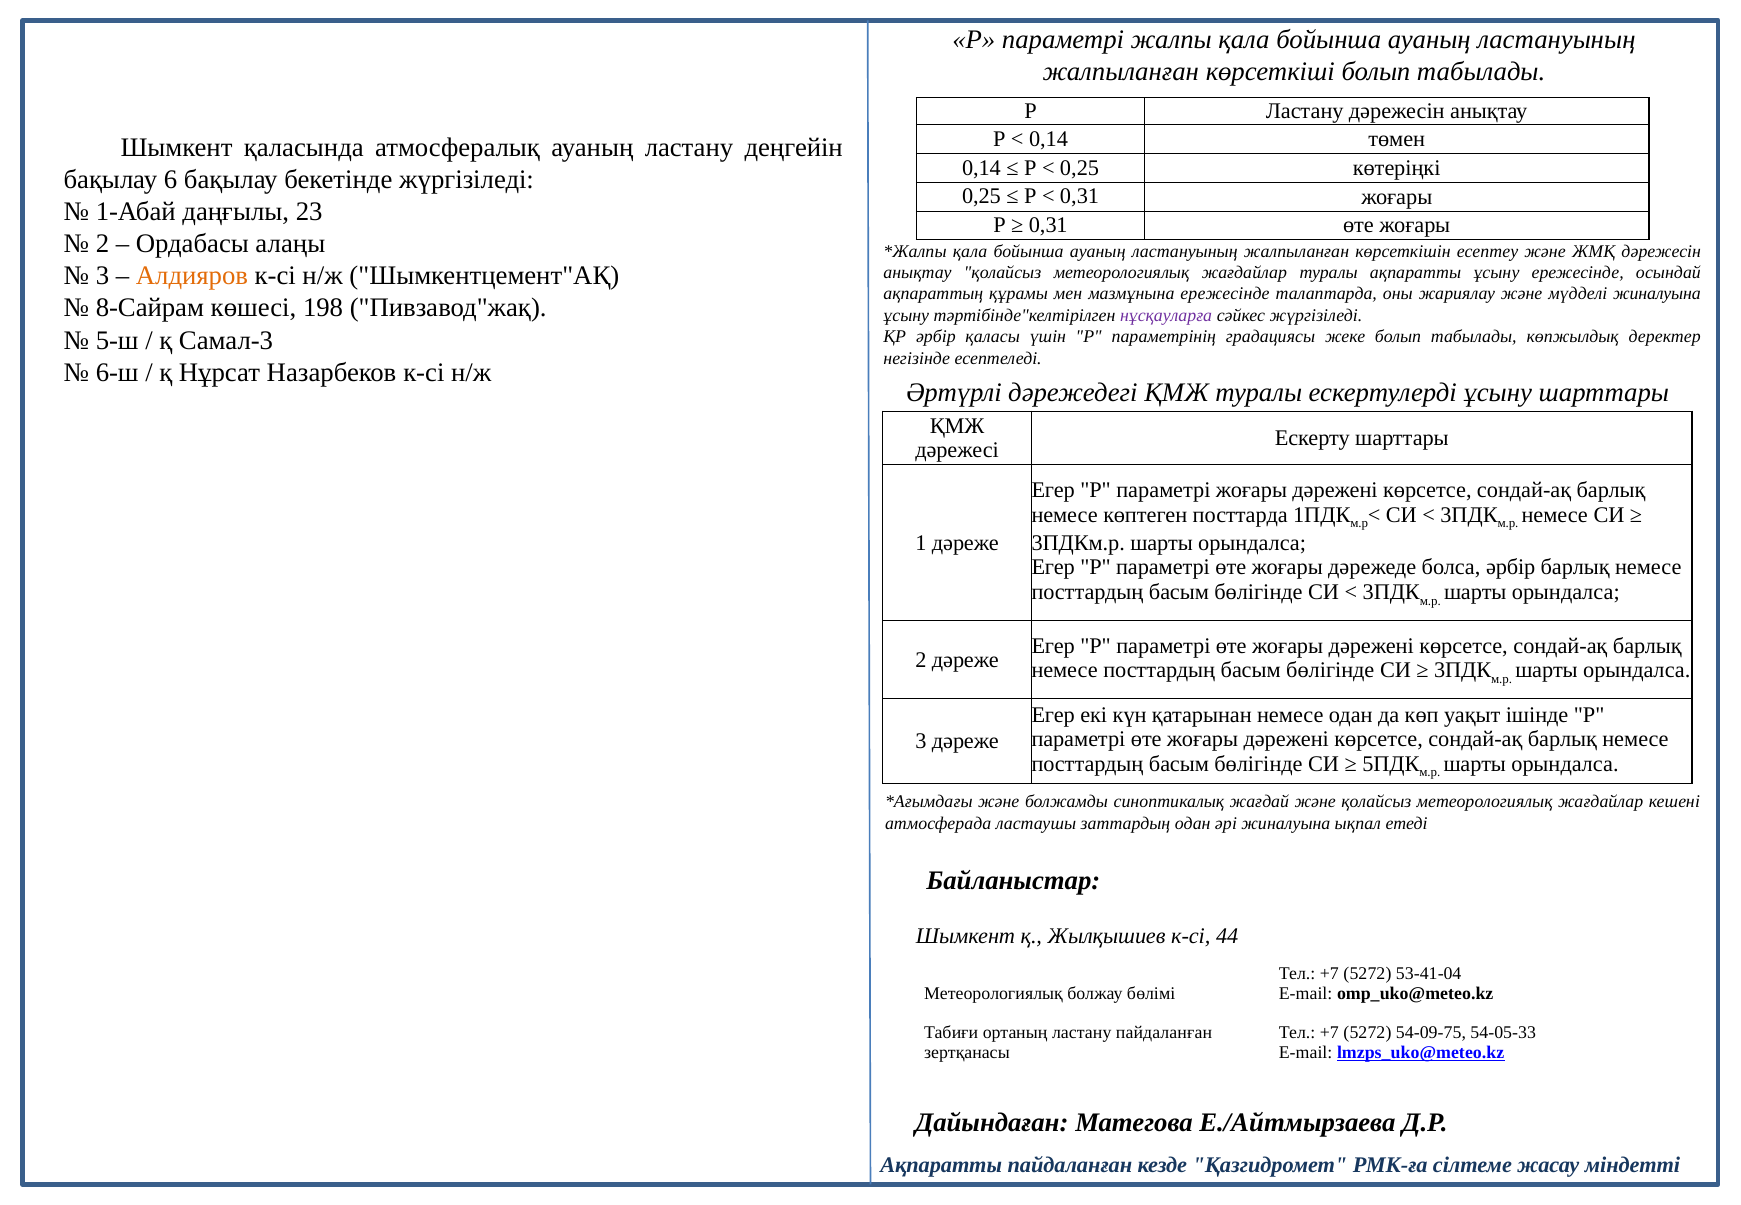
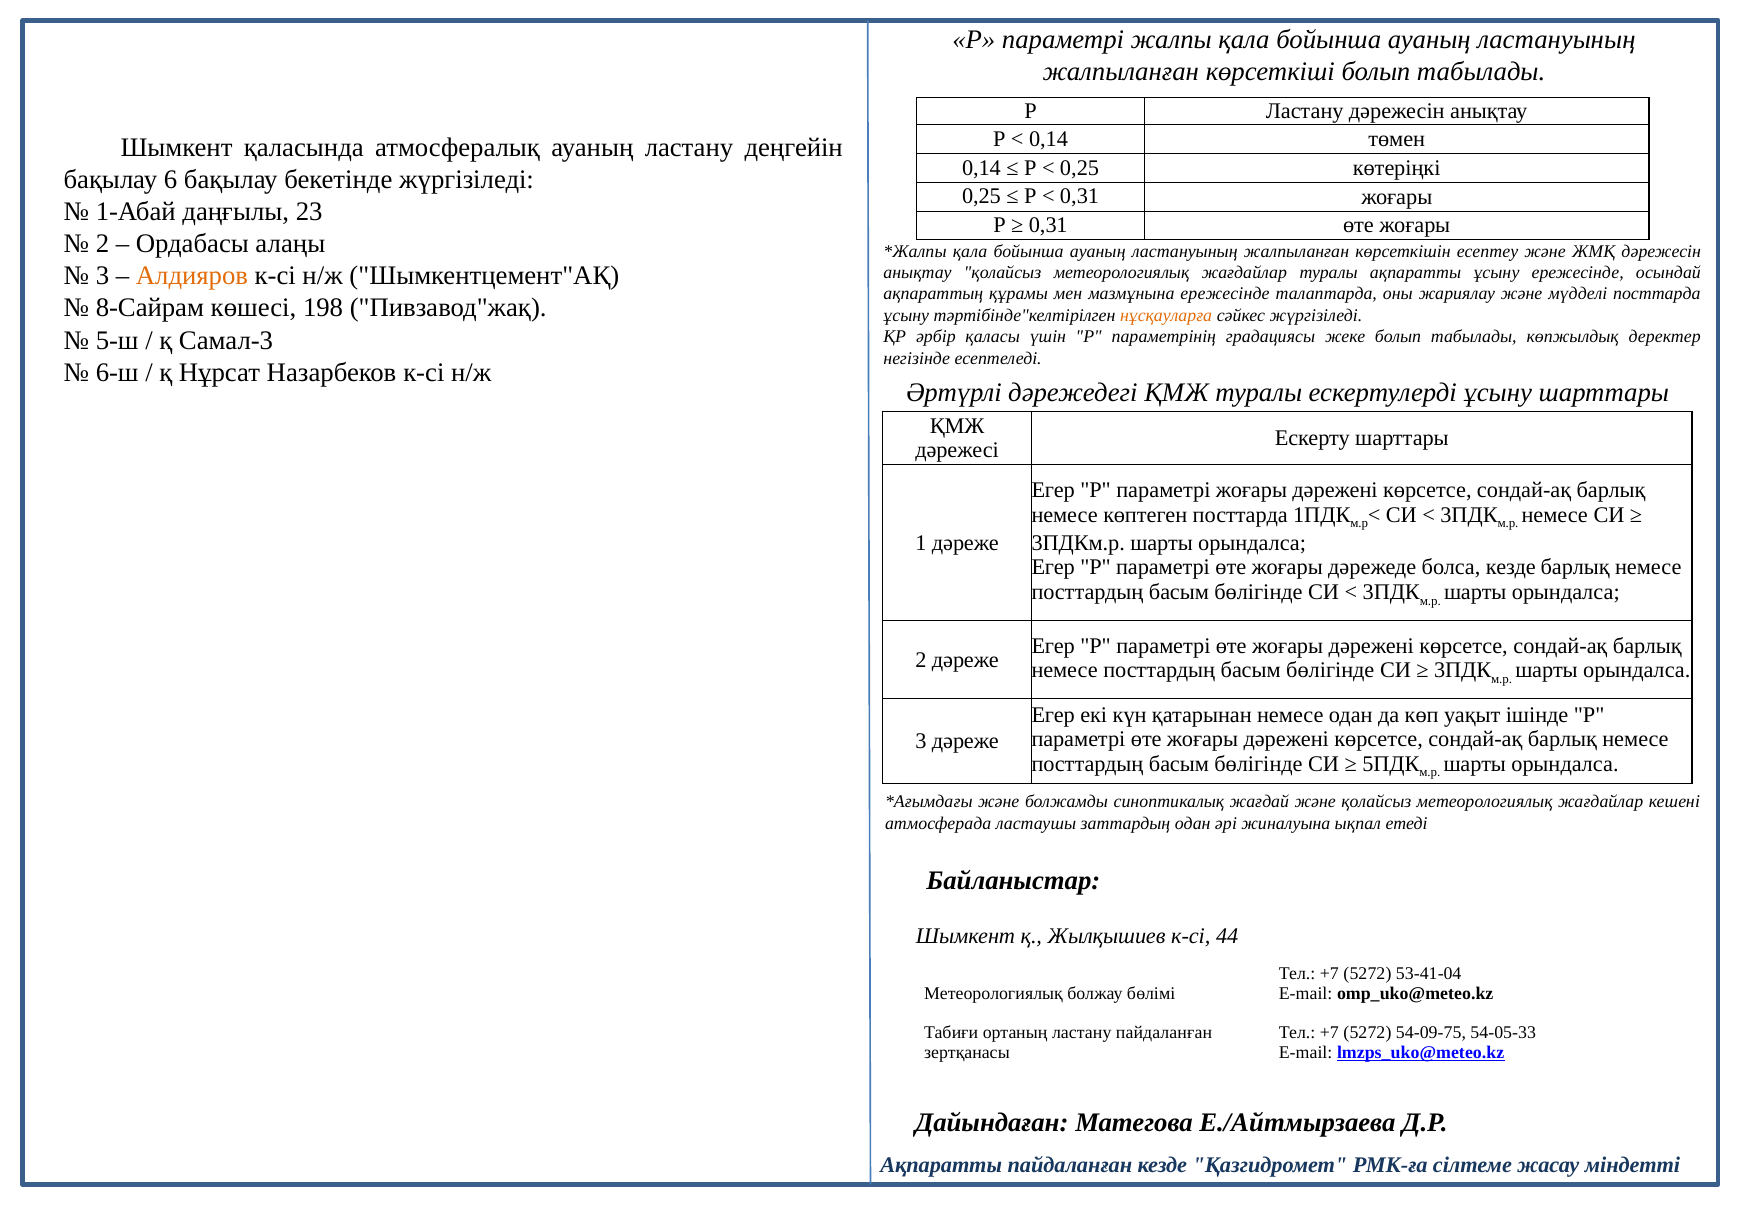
мүдделі жиналуына: жиналуына -> посттарда (1657, 294)
нұсқауларға colour: purple -> orange (1166, 315)
болса әрбір: әрбір -> кезде (1511, 568)
